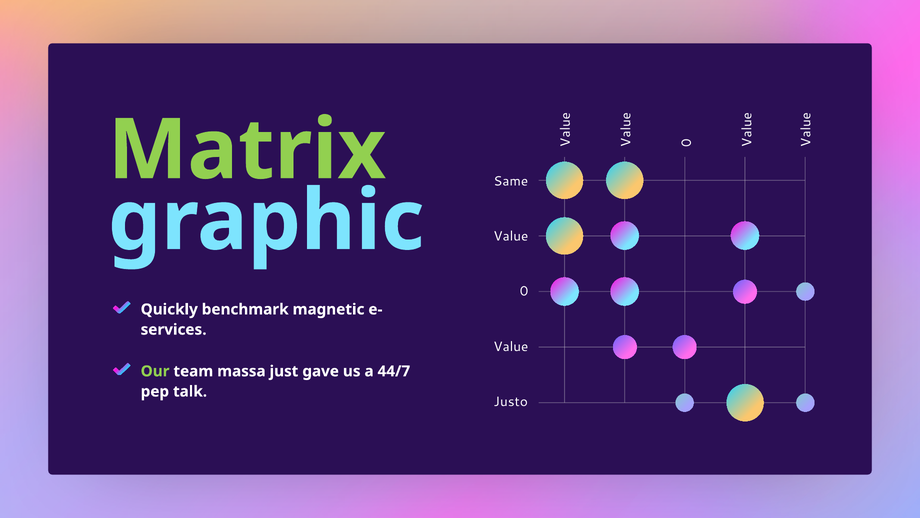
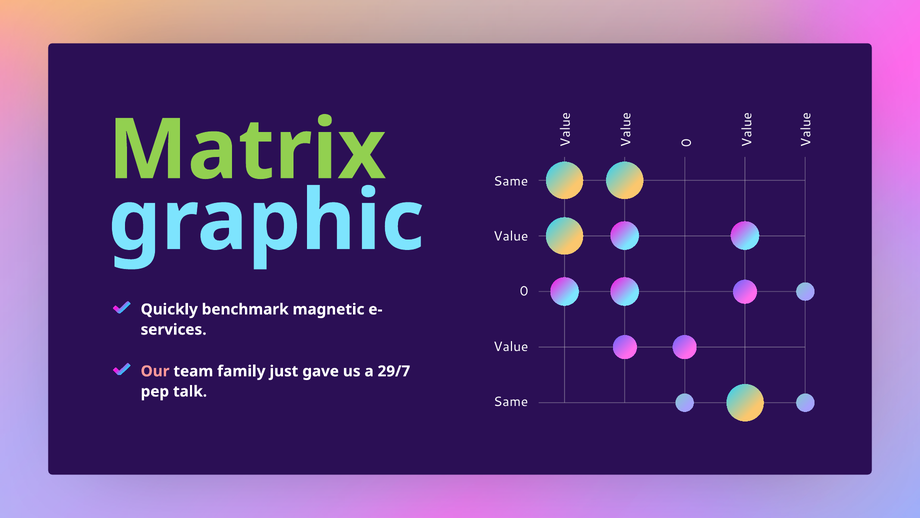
Our colour: light green -> pink (155, 371)
massa: massa -> family (241, 371)
44/7: 44/7 -> 29/7 (394, 371)
Justo: Justo -> Same (511, 402)
